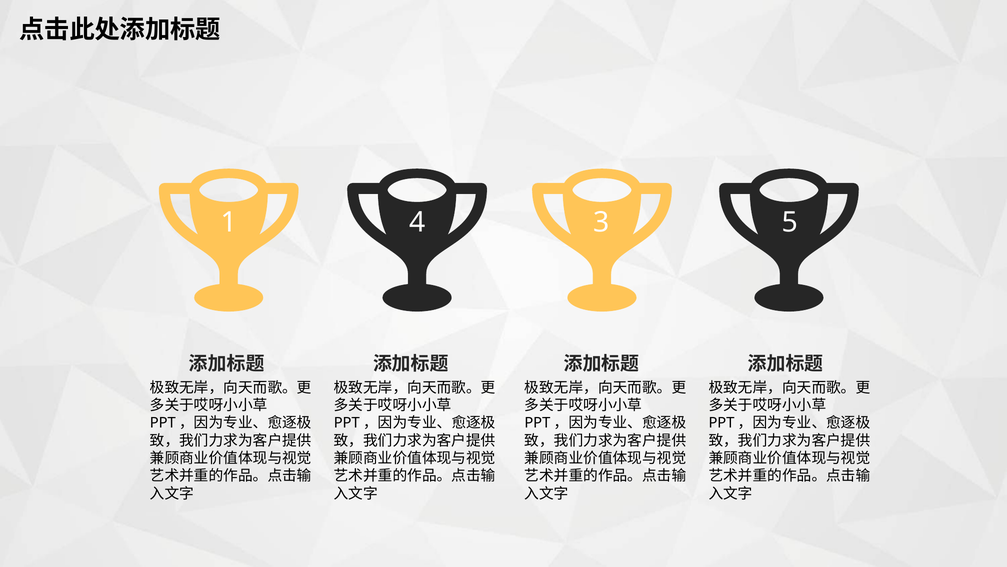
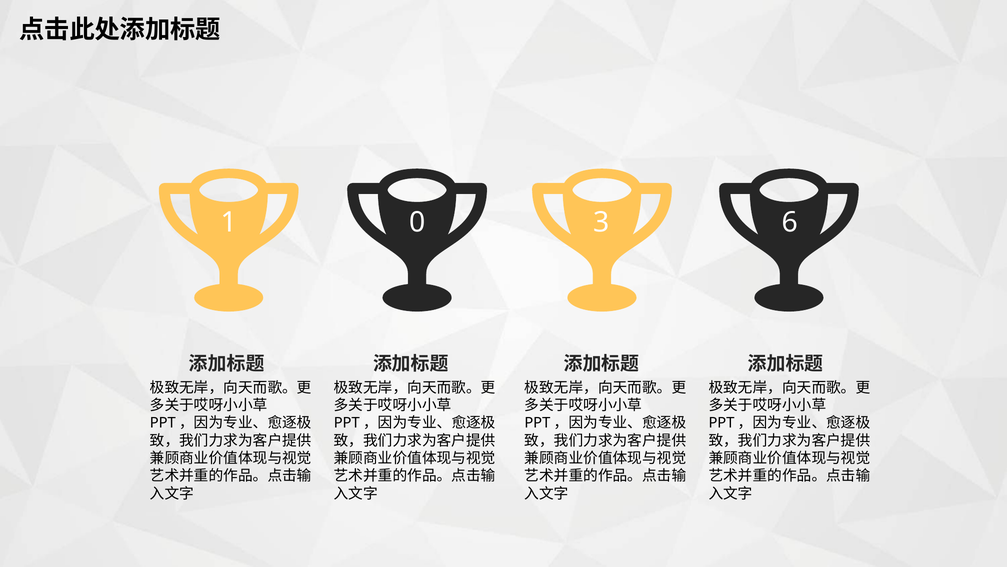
4: 4 -> 0 (417, 222)
5: 5 -> 6 (790, 222)
